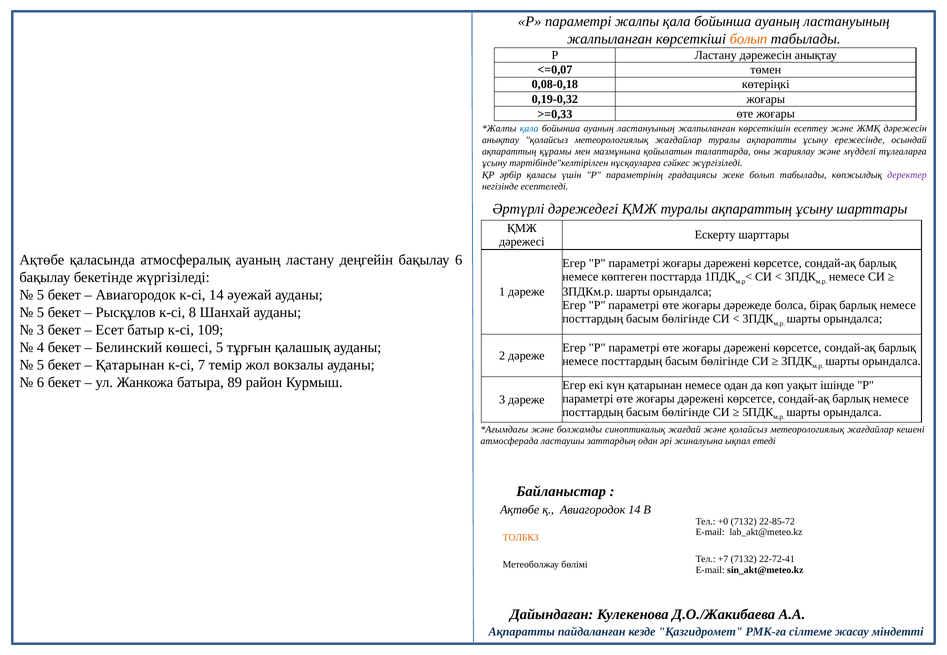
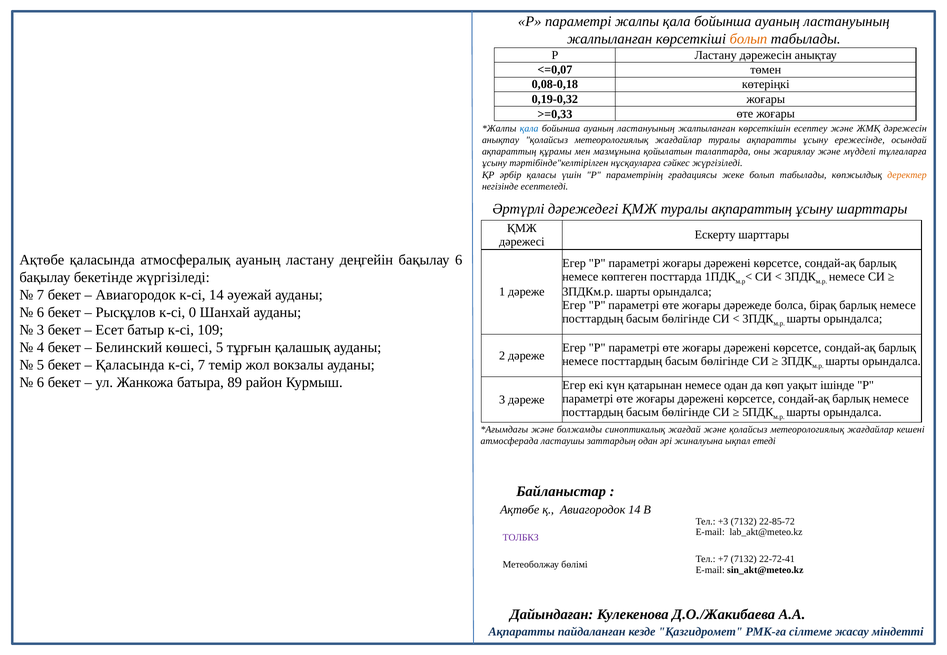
деректер colour: purple -> orange (907, 175)
5: 5 -> 7 (40, 295)
5: 5 -> 6 (40, 313)
8: 8 -> 0 (192, 313)
Қатарынан: Қатарынан -> Қаласында (130, 365)
+0: +0 -> +3 (723, 522)
ТОЛБКЗ colour: orange -> purple (521, 538)
